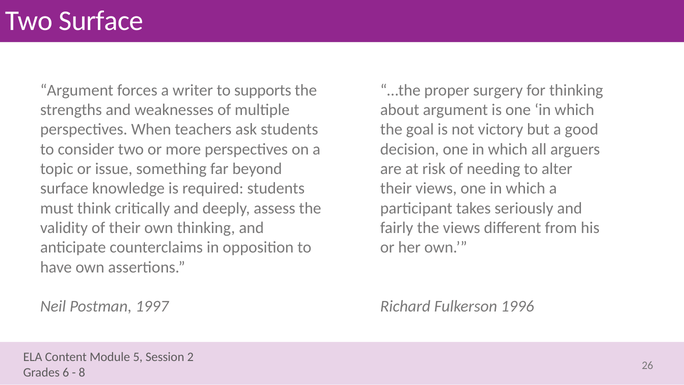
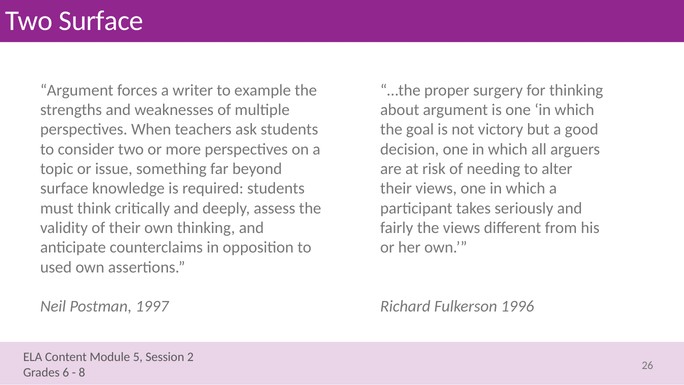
supports: supports -> example (263, 90)
have: have -> used (56, 267)
